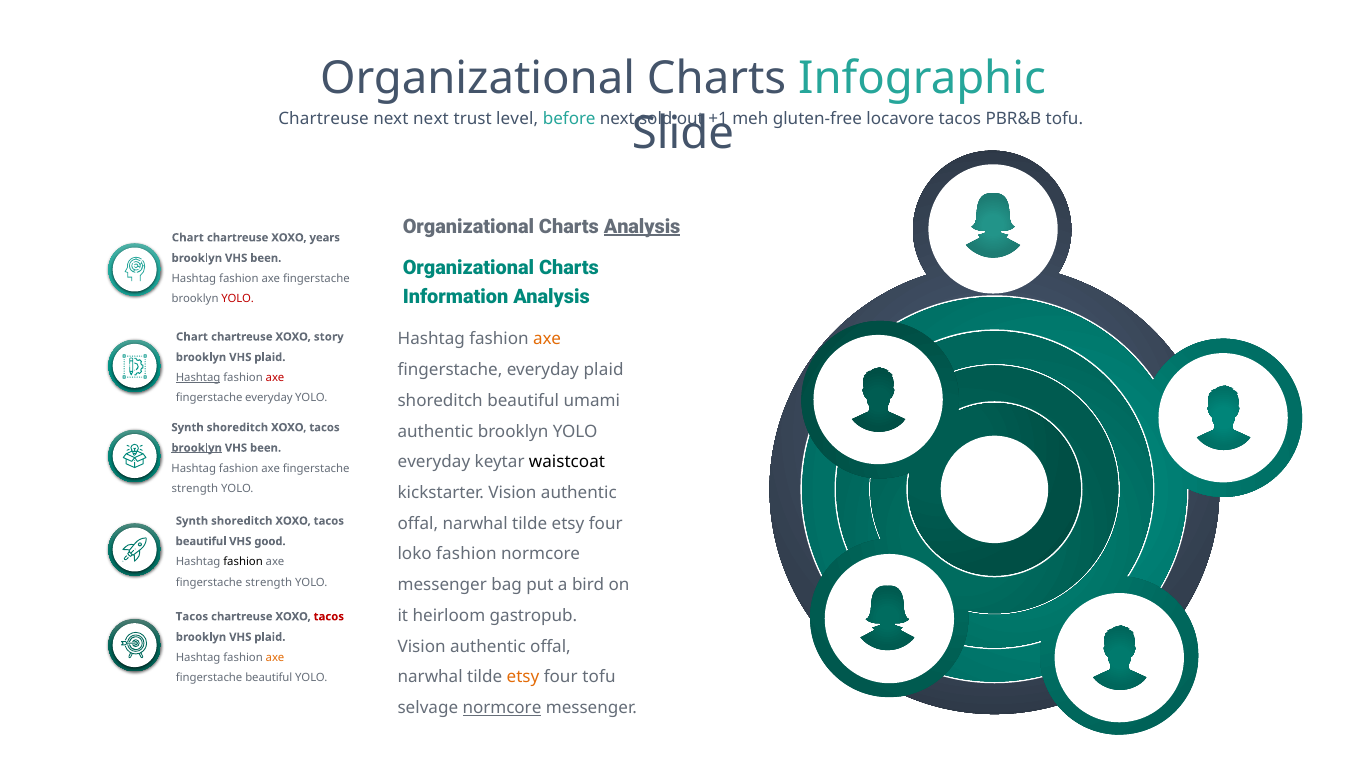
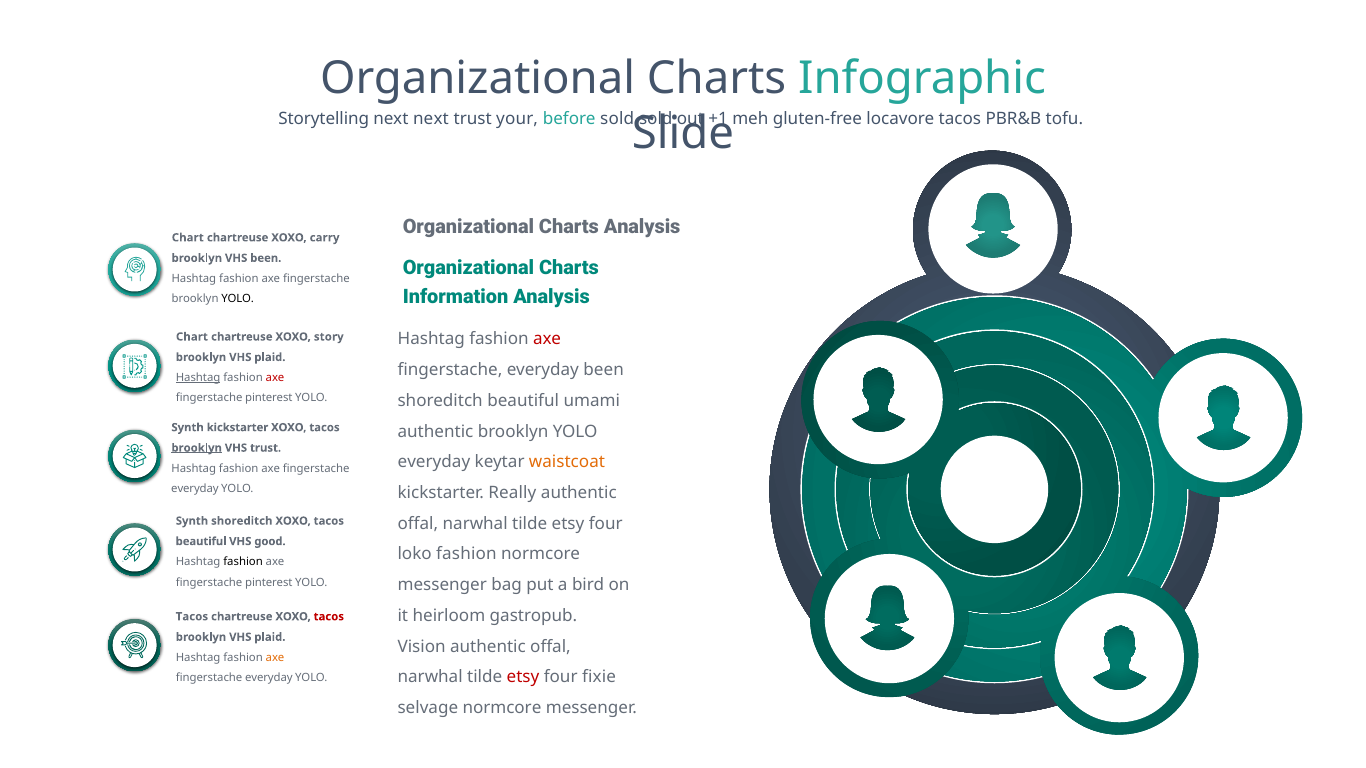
Chartreuse: Chartreuse -> Storytelling (324, 119)
level: level -> your (517, 119)
before next: next -> sold (617, 119)
Analysis underline: present -> none (642, 227)
years: years -> carry (325, 238)
YOLO colour: red -> black (238, 299)
axe colour: orange -> red (547, 339)
everyday plaid: plaid -> been (604, 370)
everyday: everyday -> pinterest (269, 398)
shoreditch: shoreditch -> kickstarter (237, 428)
been: been -> trust (266, 448)
waistcoat colour: black -> orange (567, 462)
strength: strength -> everyday (195, 489)
kickstarter Vision: Vision -> Really (512, 493)
strength: strength -> pinterest (269, 582)
etsy colour: orange -> red (523, 677)
four tofu: tofu -> fixie (599, 677)
beautiful: beautiful -> everyday (269, 678)
normcore underline: present -> none (502, 708)
